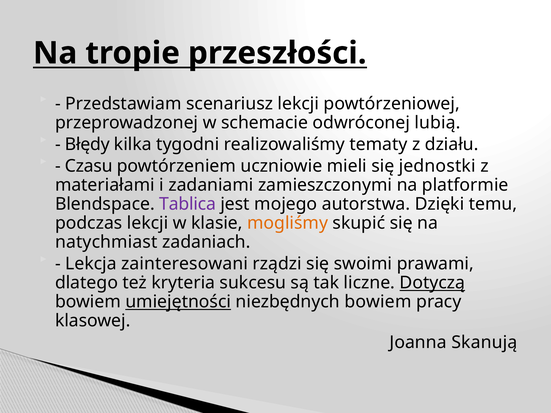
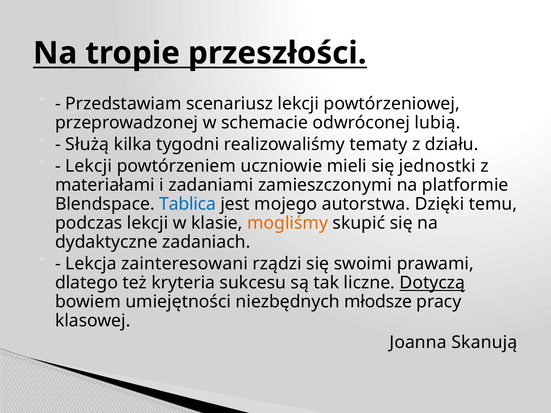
Błędy: Błędy -> Służą (87, 145)
Czasu: Czasu -> Lekcji (89, 166)
Tablica colour: purple -> blue (188, 204)
natychmiast: natychmiast -> dydaktyczne (106, 242)
umiejętności underline: present -> none (178, 302)
niezbędnych bowiem: bowiem -> młodsze (378, 302)
